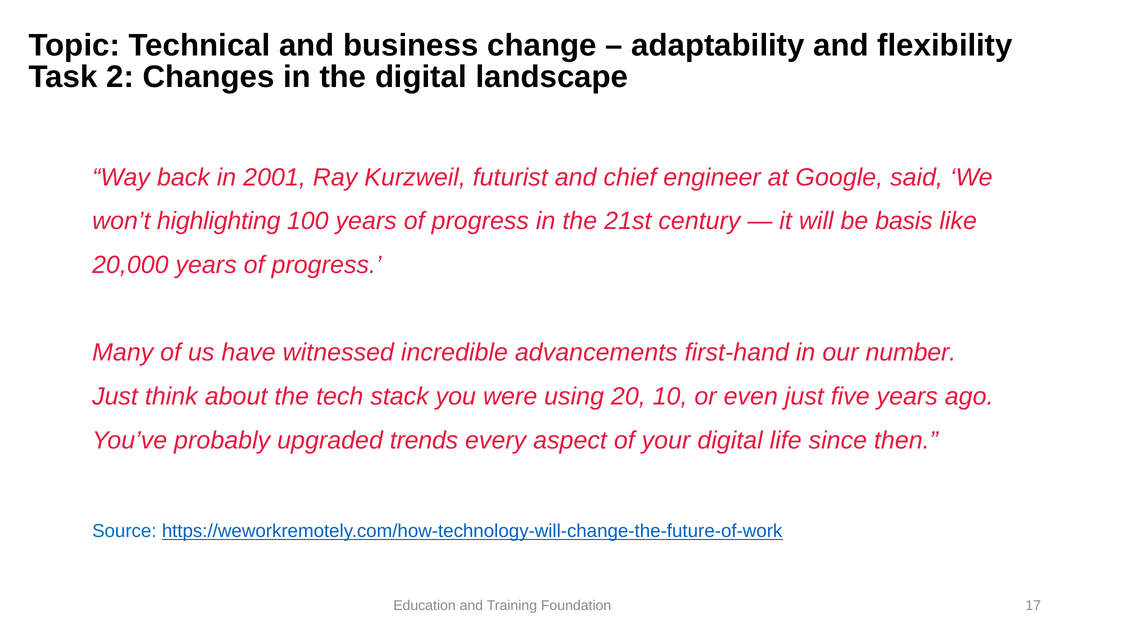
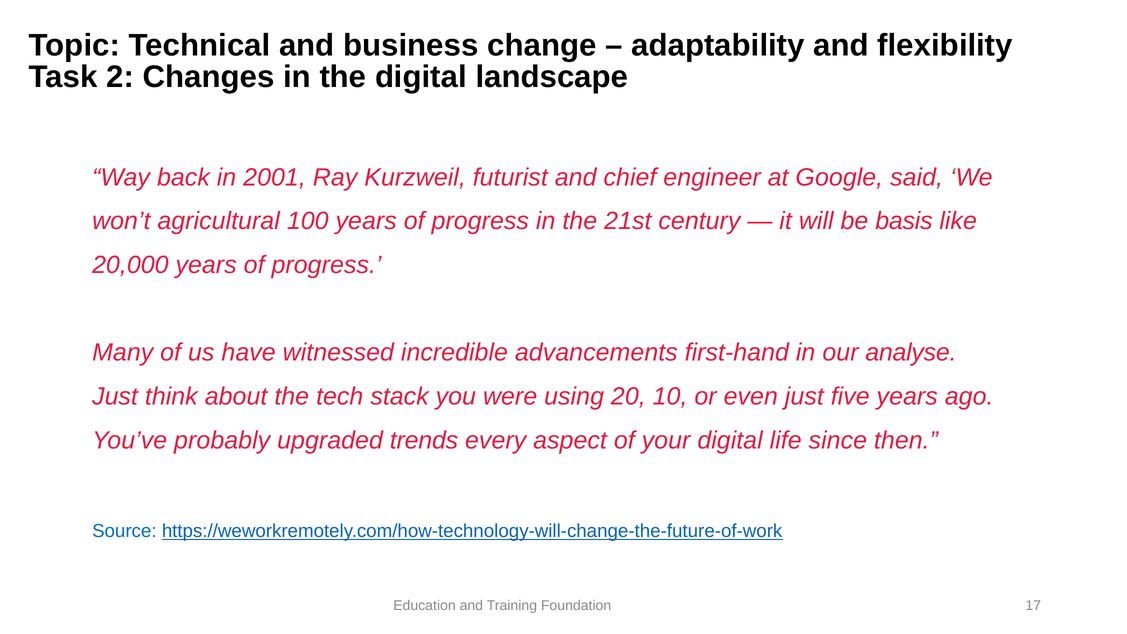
highlighting: highlighting -> agricultural (219, 221)
number: number -> analyse (911, 353)
